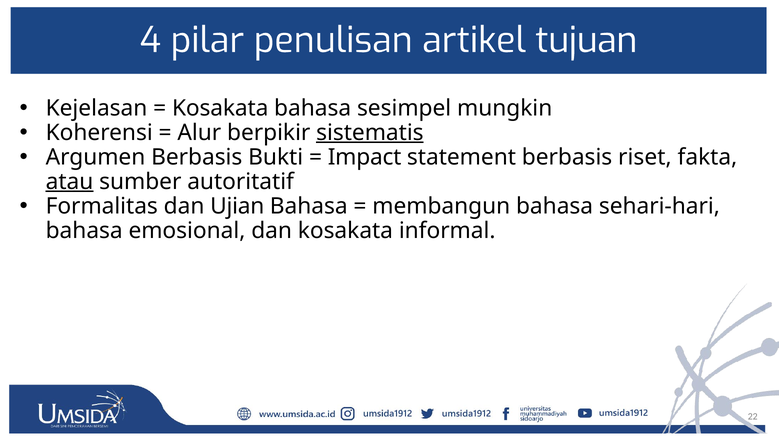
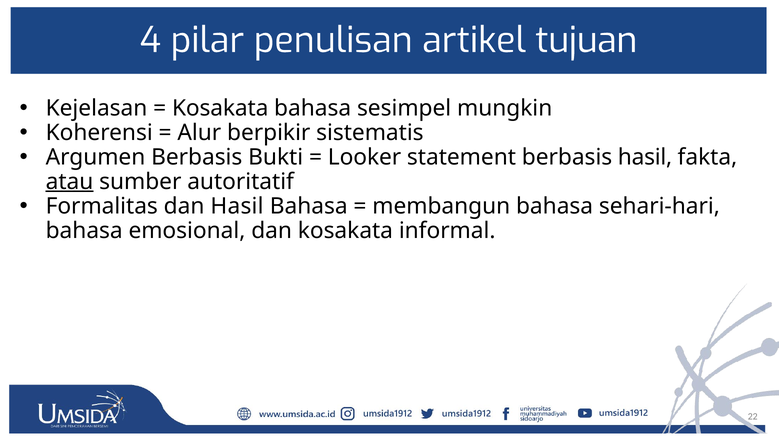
sistematis underline: present -> none (370, 133)
Impact: Impact -> Looker (365, 157)
berbasis riset: riset -> hasil (645, 157)
dan Ujian: Ujian -> Hasil (237, 206)
